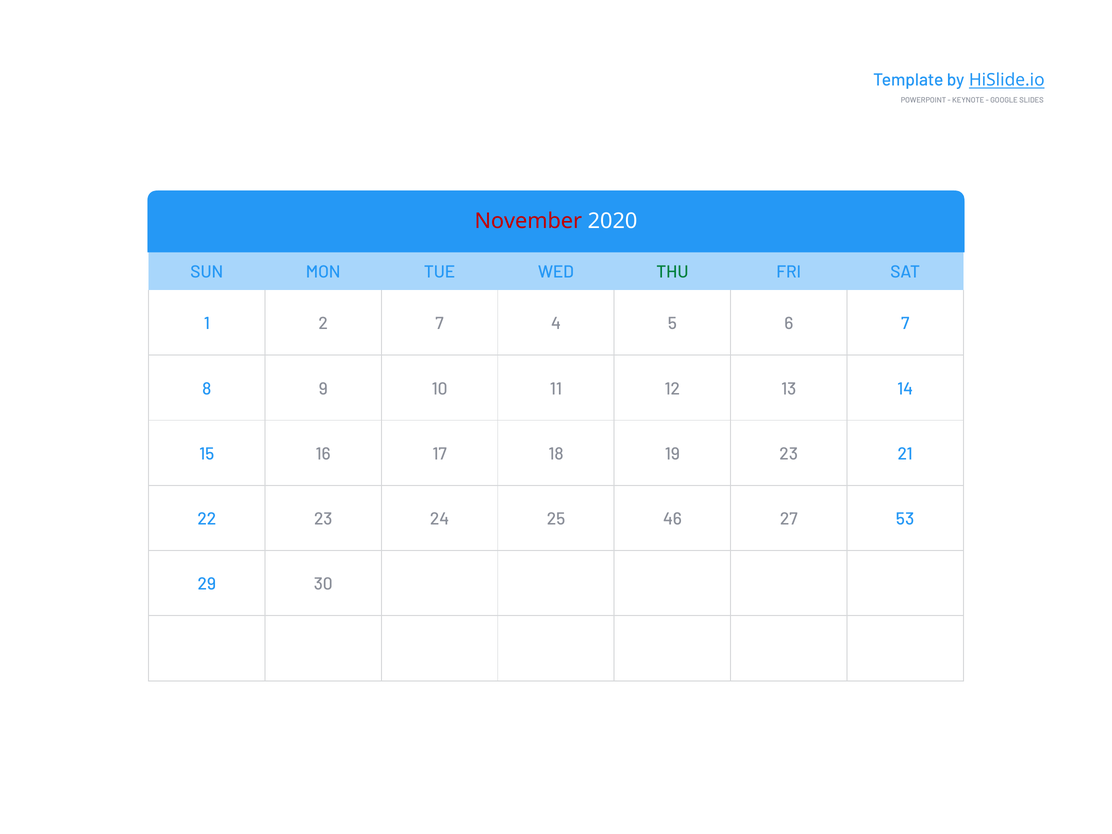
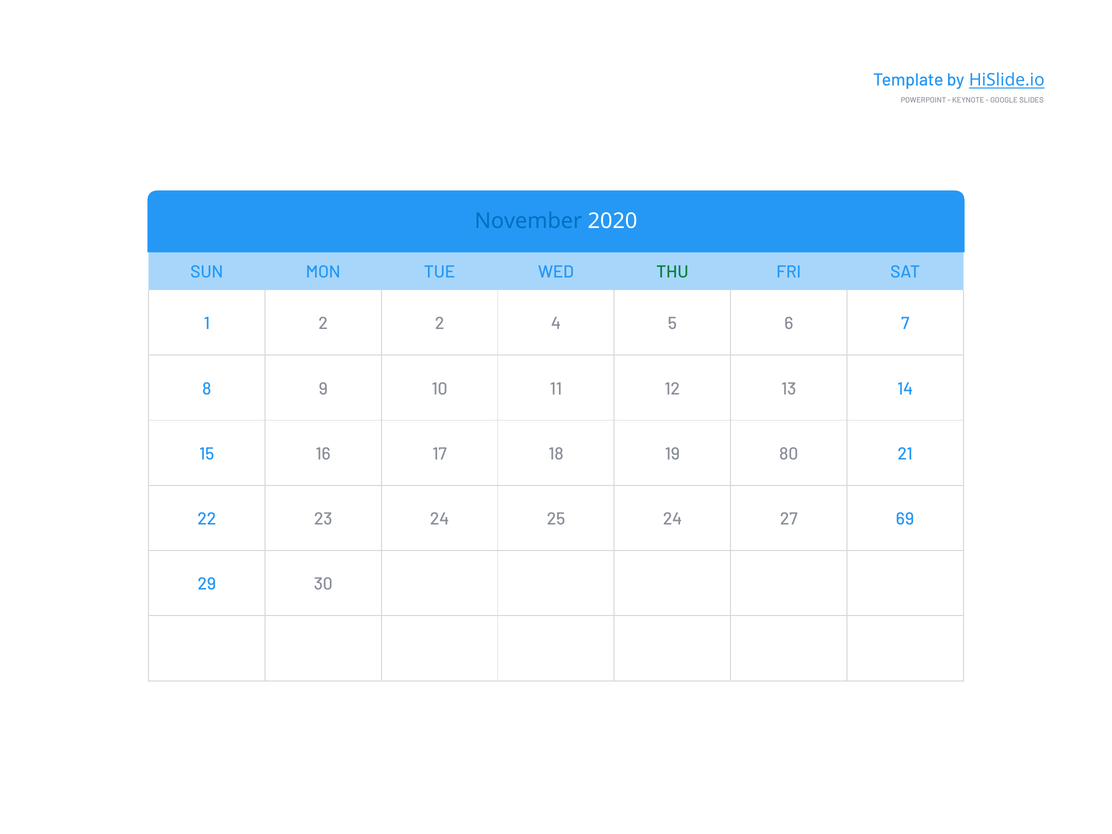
November colour: red -> blue (528, 221)
2 7: 7 -> 2 (440, 324)
19 23: 23 -> 80 (789, 454)
25 46: 46 -> 24 (672, 519)
53: 53 -> 69 (905, 519)
